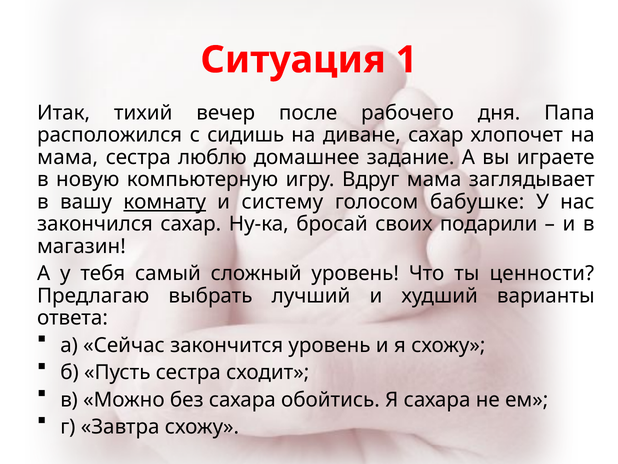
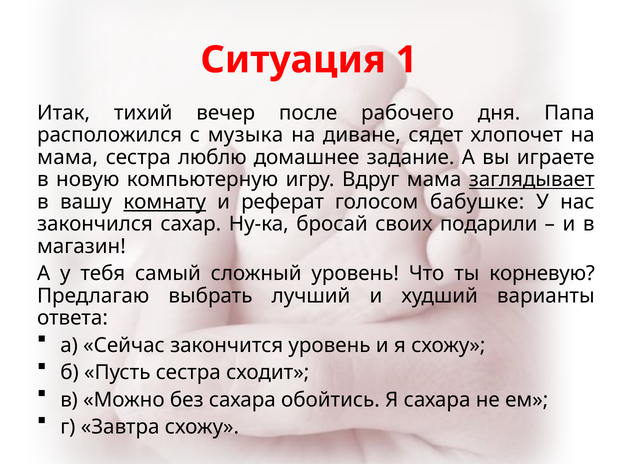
сидишь: сидишь -> музыка (246, 135)
диване сахар: сахар -> сядет (436, 135)
заглядывает underline: none -> present (532, 179)
систему: систему -> реферат (283, 202)
ценности: ценности -> корневую (542, 273)
